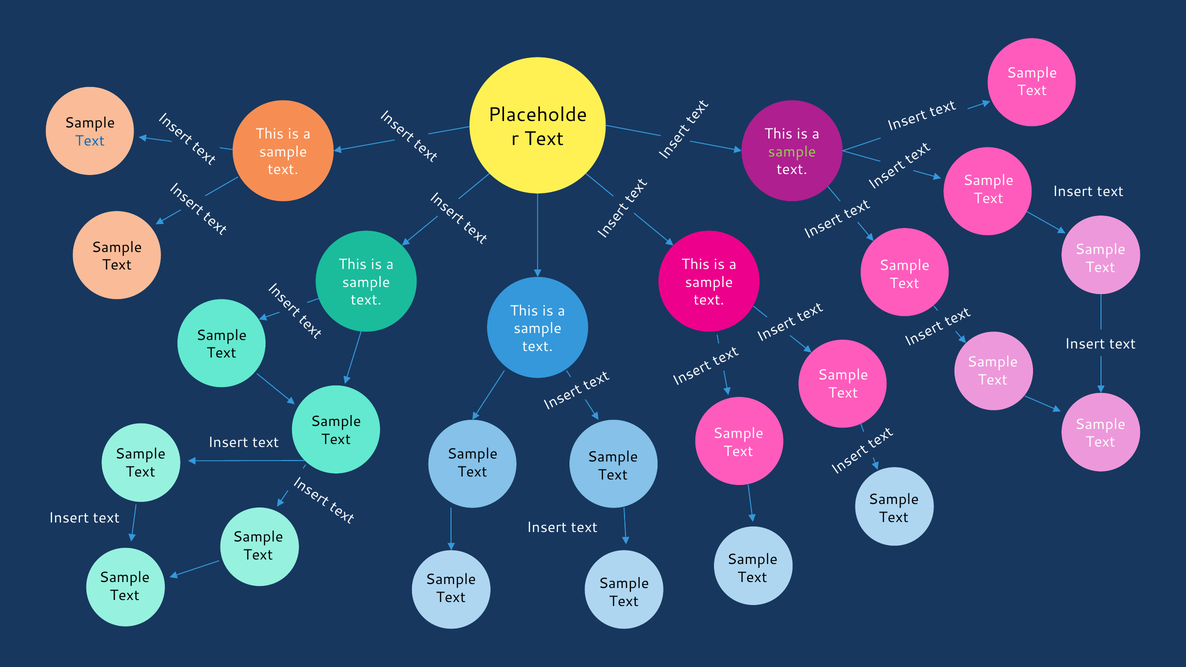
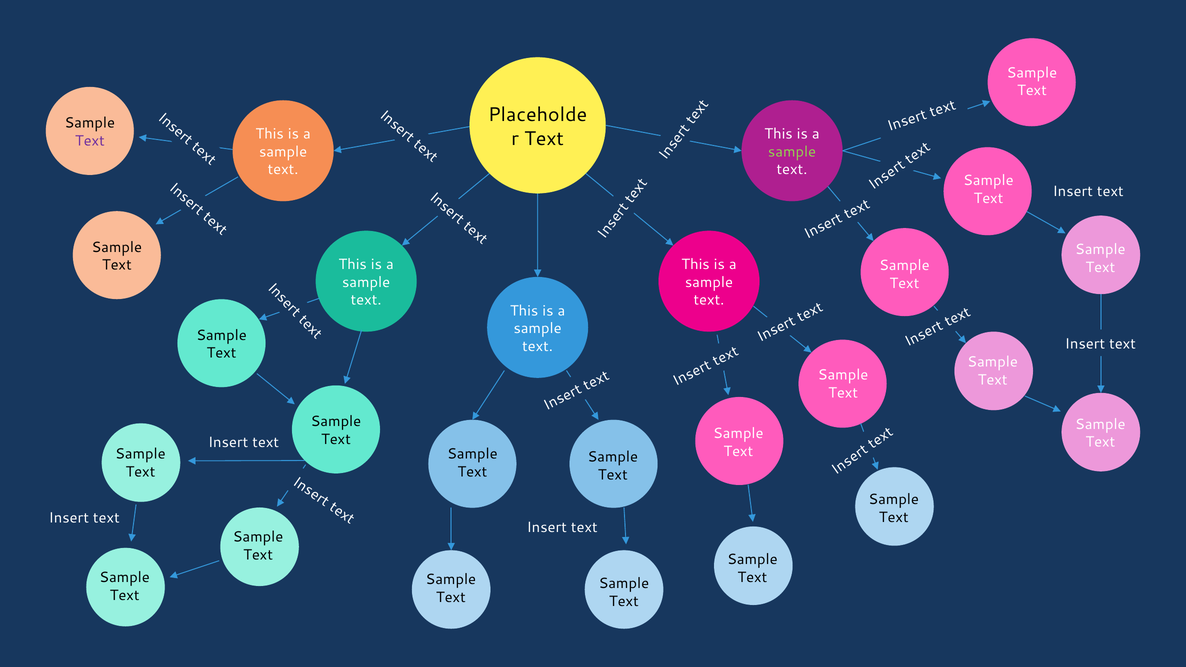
Text colour: blue -> purple (90, 141)
